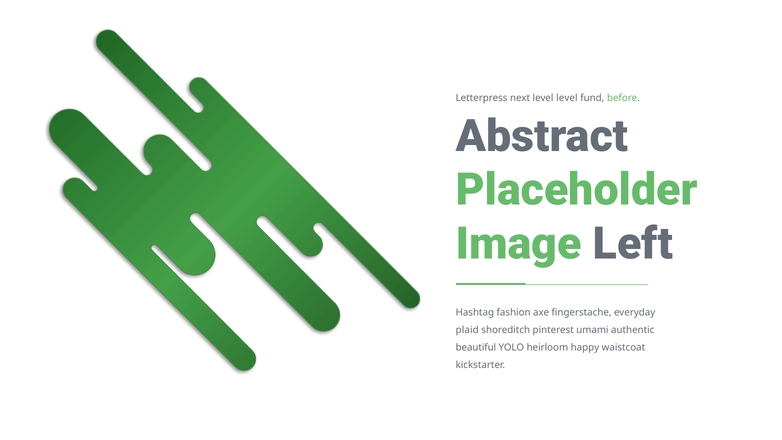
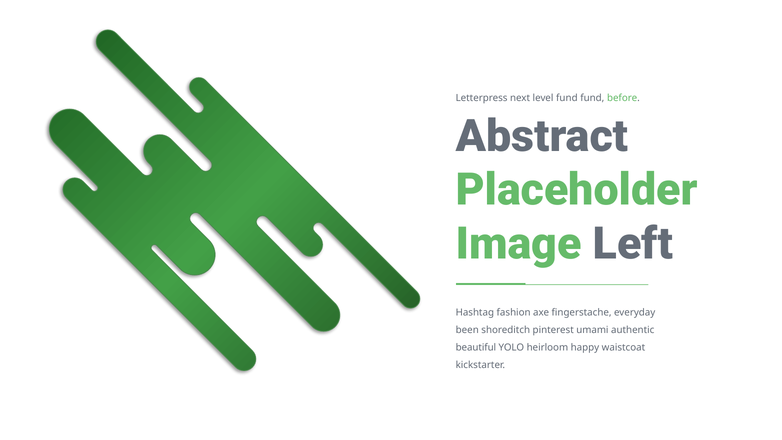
level level: level -> fund (567, 98)
plaid: plaid -> been (467, 330)
